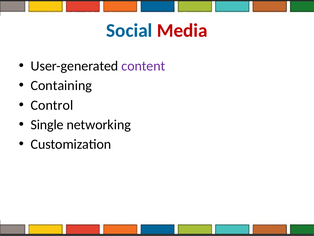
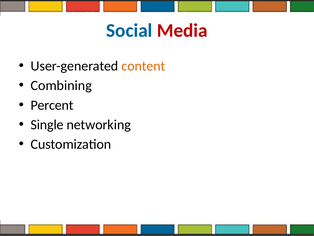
content colour: purple -> orange (143, 66)
Containing: Containing -> Combining (61, 85)
Control: Control -> Percent (52, 105)
